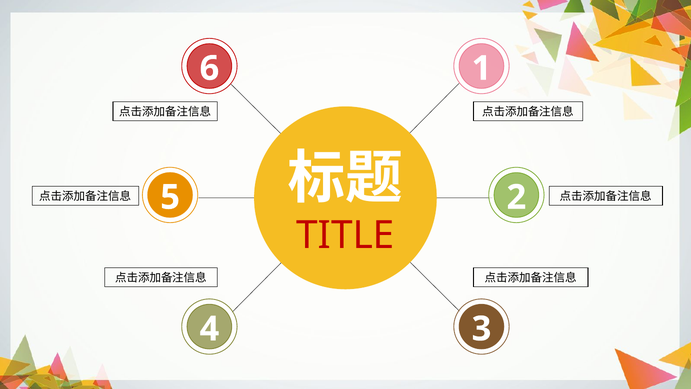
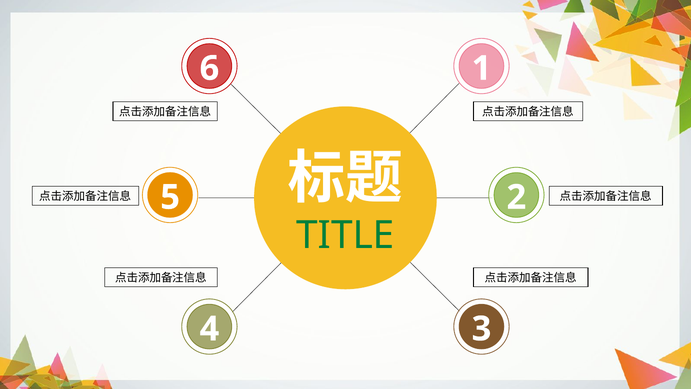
TITLE colour: red -> green (345, 235)
